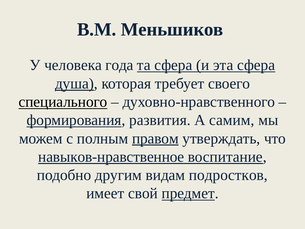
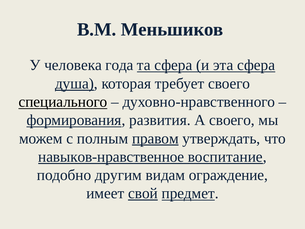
А самим: самим -> своего (232, 120)
подростков: подростков -> ограждение (228, 175)
свой underline: none -> present (143, 193)
